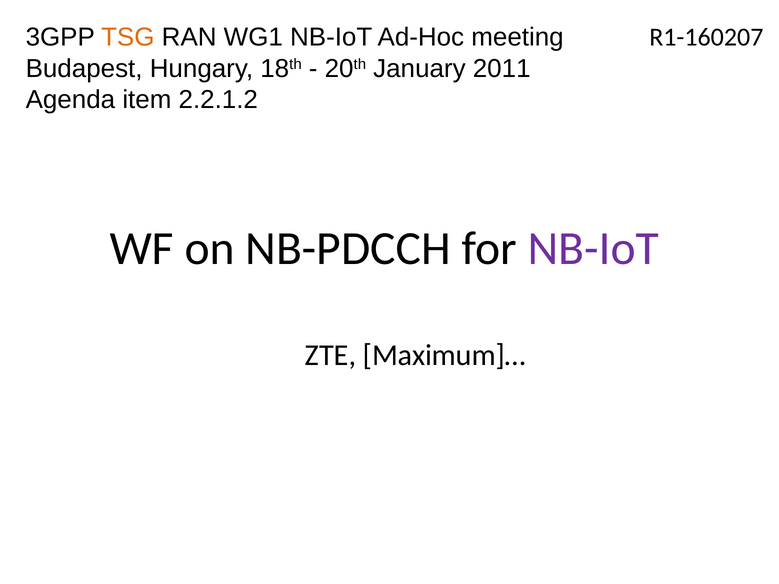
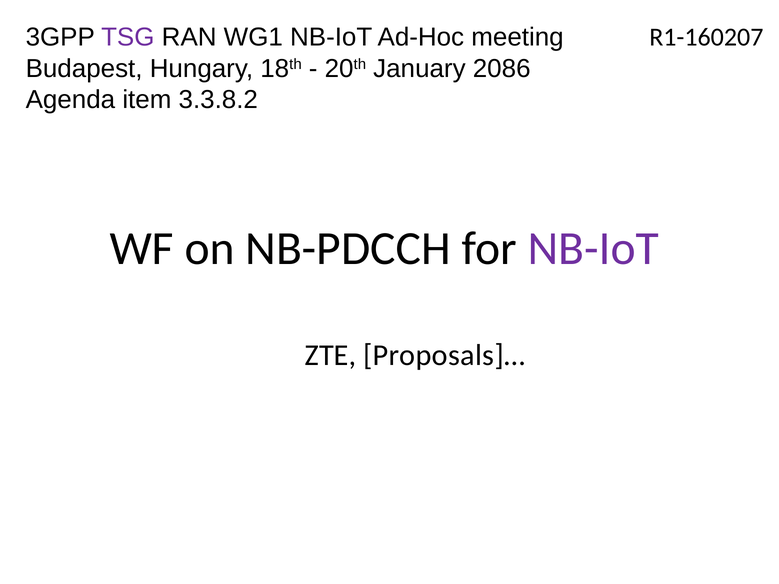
TSG colour: orange -> purple (128, 37)
2011: 2011 -> 2086 (502, 68)
2.2.1.2: 2.2.1.2 -> 3.3.8.2 (218, 100)
Maximum]…: Maximum]… -> Proposals]… (444, 355)
